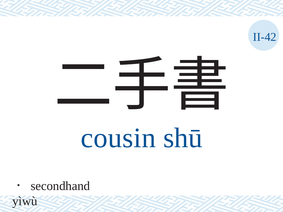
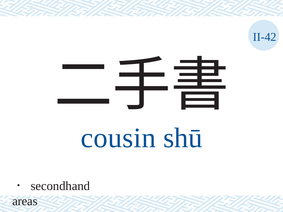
yìwù: yìwù -> areas (25, 201)
